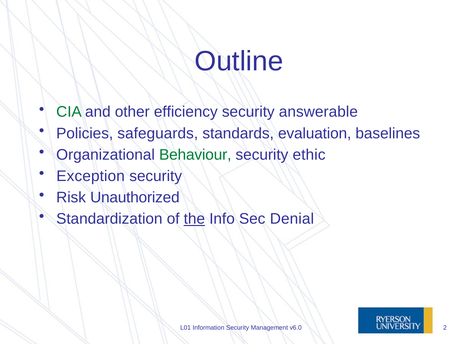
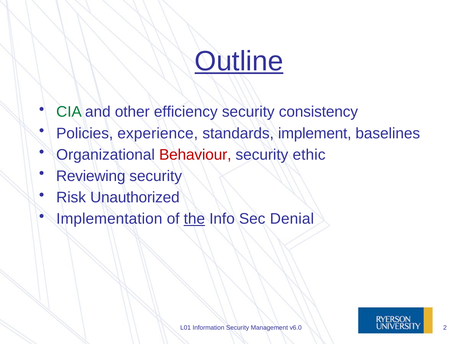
Outline underline: none -> present (239, 61)
answerable: answerable -> consistency (318, 112)
safeguards: safeguards -> experience (158, 133)
evaluation: evaluation -> implement (315, 133)
Behaviour colour: green -> red (195, 155)
Exception: Exception -> Reviewing (91, 176)
Standardization: Standardization -> Implementation (109, 219)
